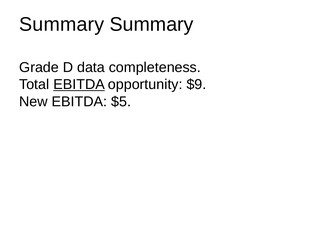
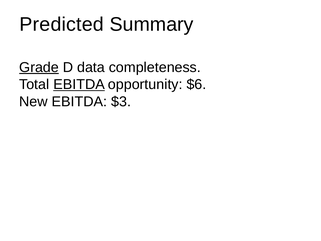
Summary: Summary -> Predicted (62, 24)
Grade underline: none -> present (39, 67)
$9: $9 -> $6 (196, 84)
$5: $5 -> $3 (121, 102)
